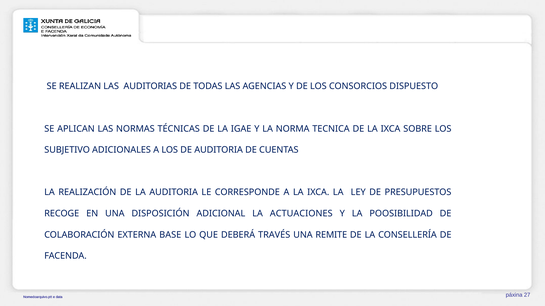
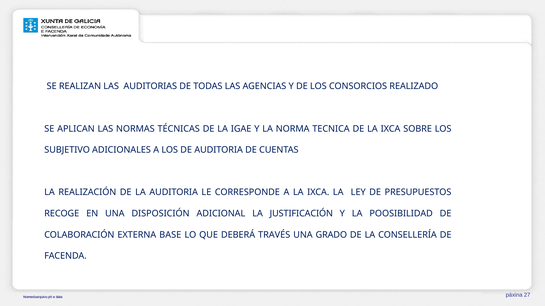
DISPUESTO: DISPUESTO -> REALIZADO (414, 86)
ACTUACIONES: ACTUACIONES -> JUSTIFICACIÓN (301, 214)
REMITE: REMITE -> GRADO (331, 235)
